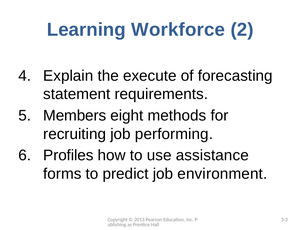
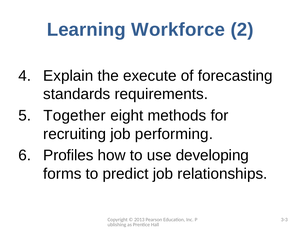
statement: statement -> standards (77, 94)
Members: Members -> Together (75, 115)
assistance: assistance -> developing (212, 155)
environment: environment -> relationships (222, 173)
